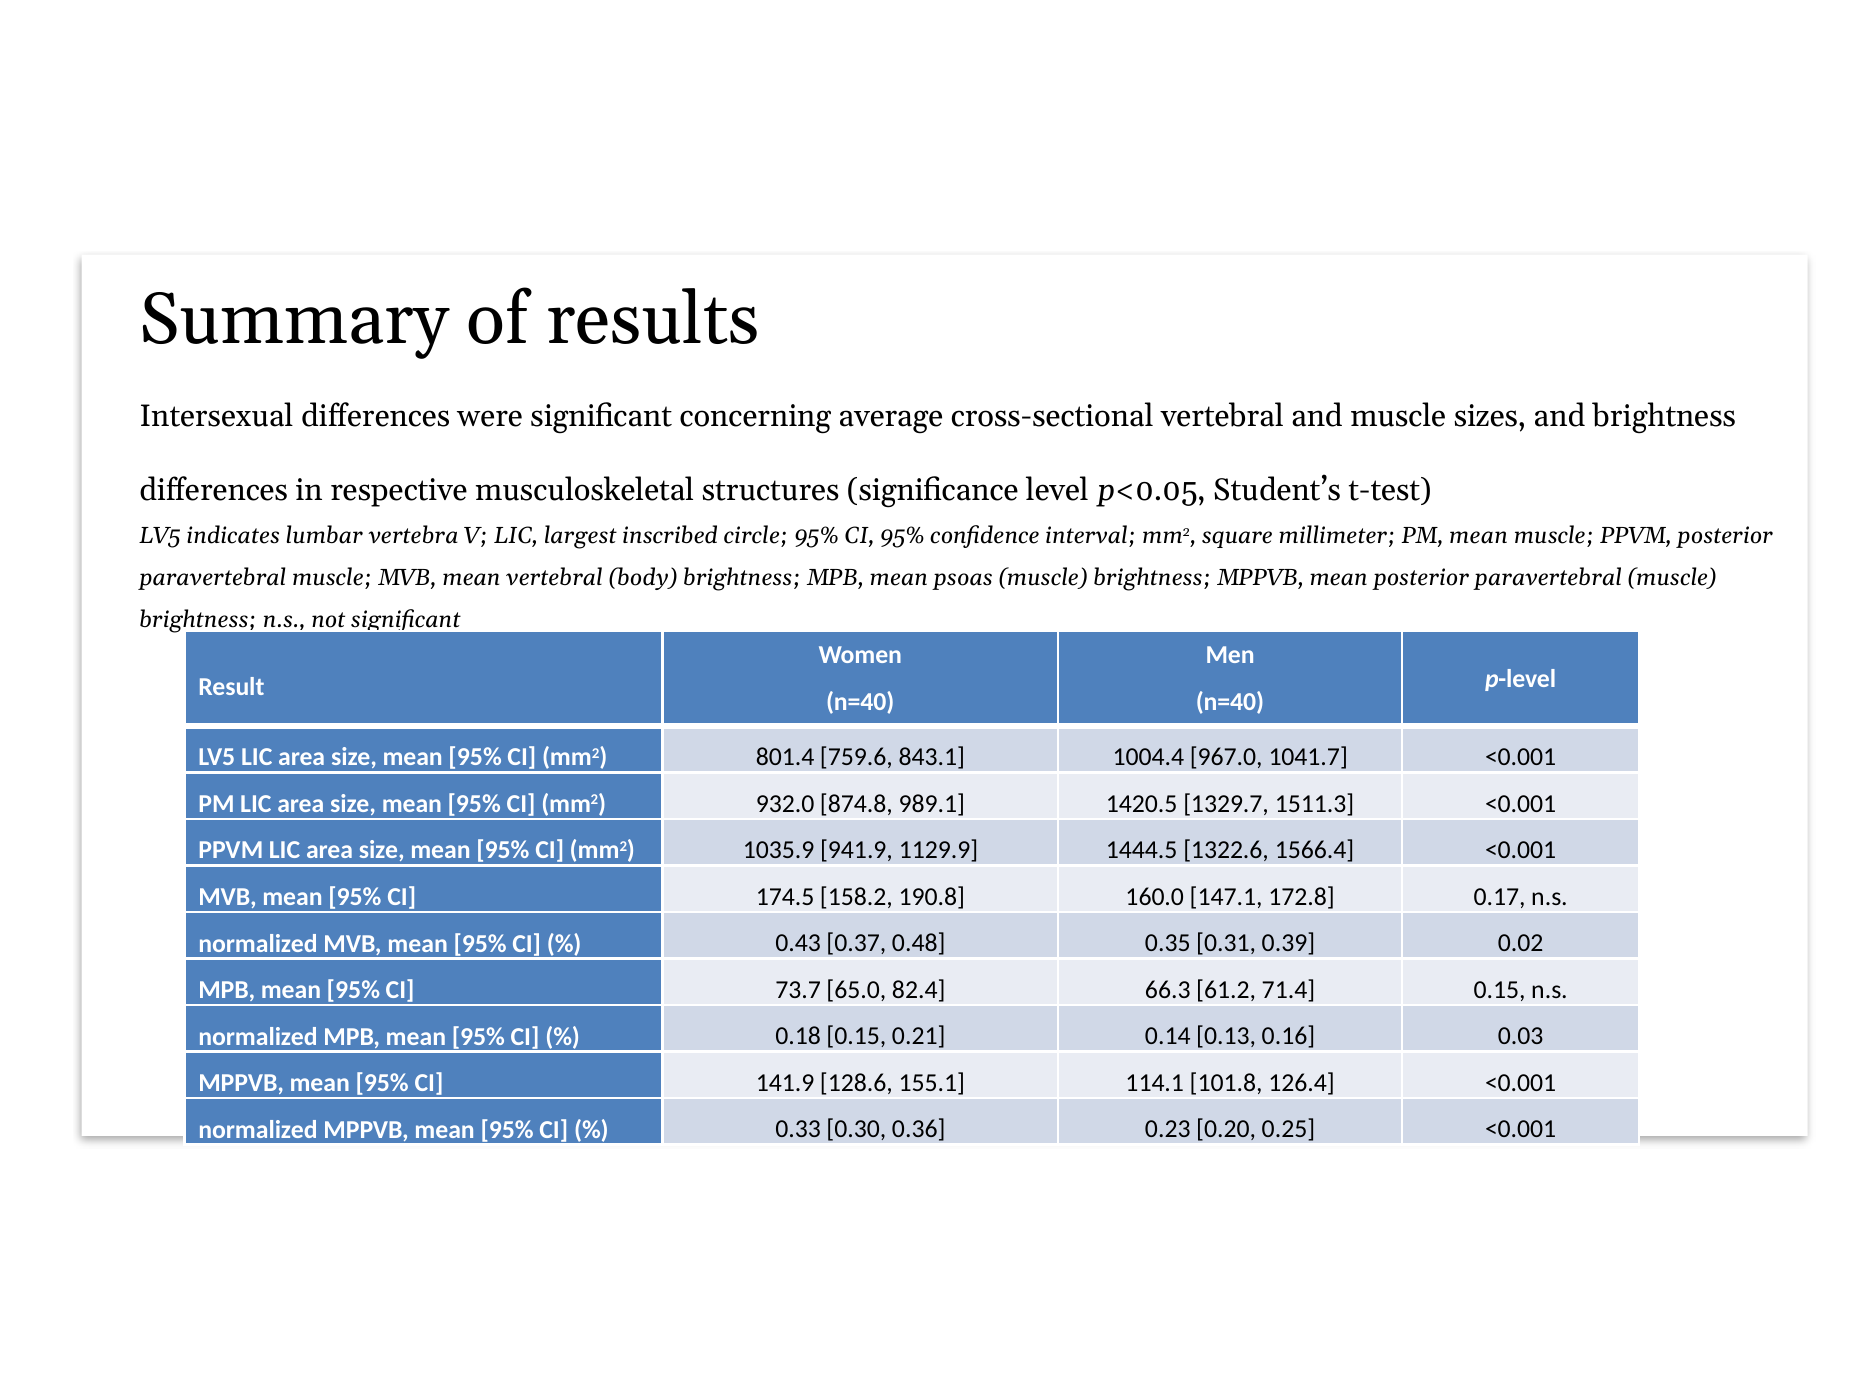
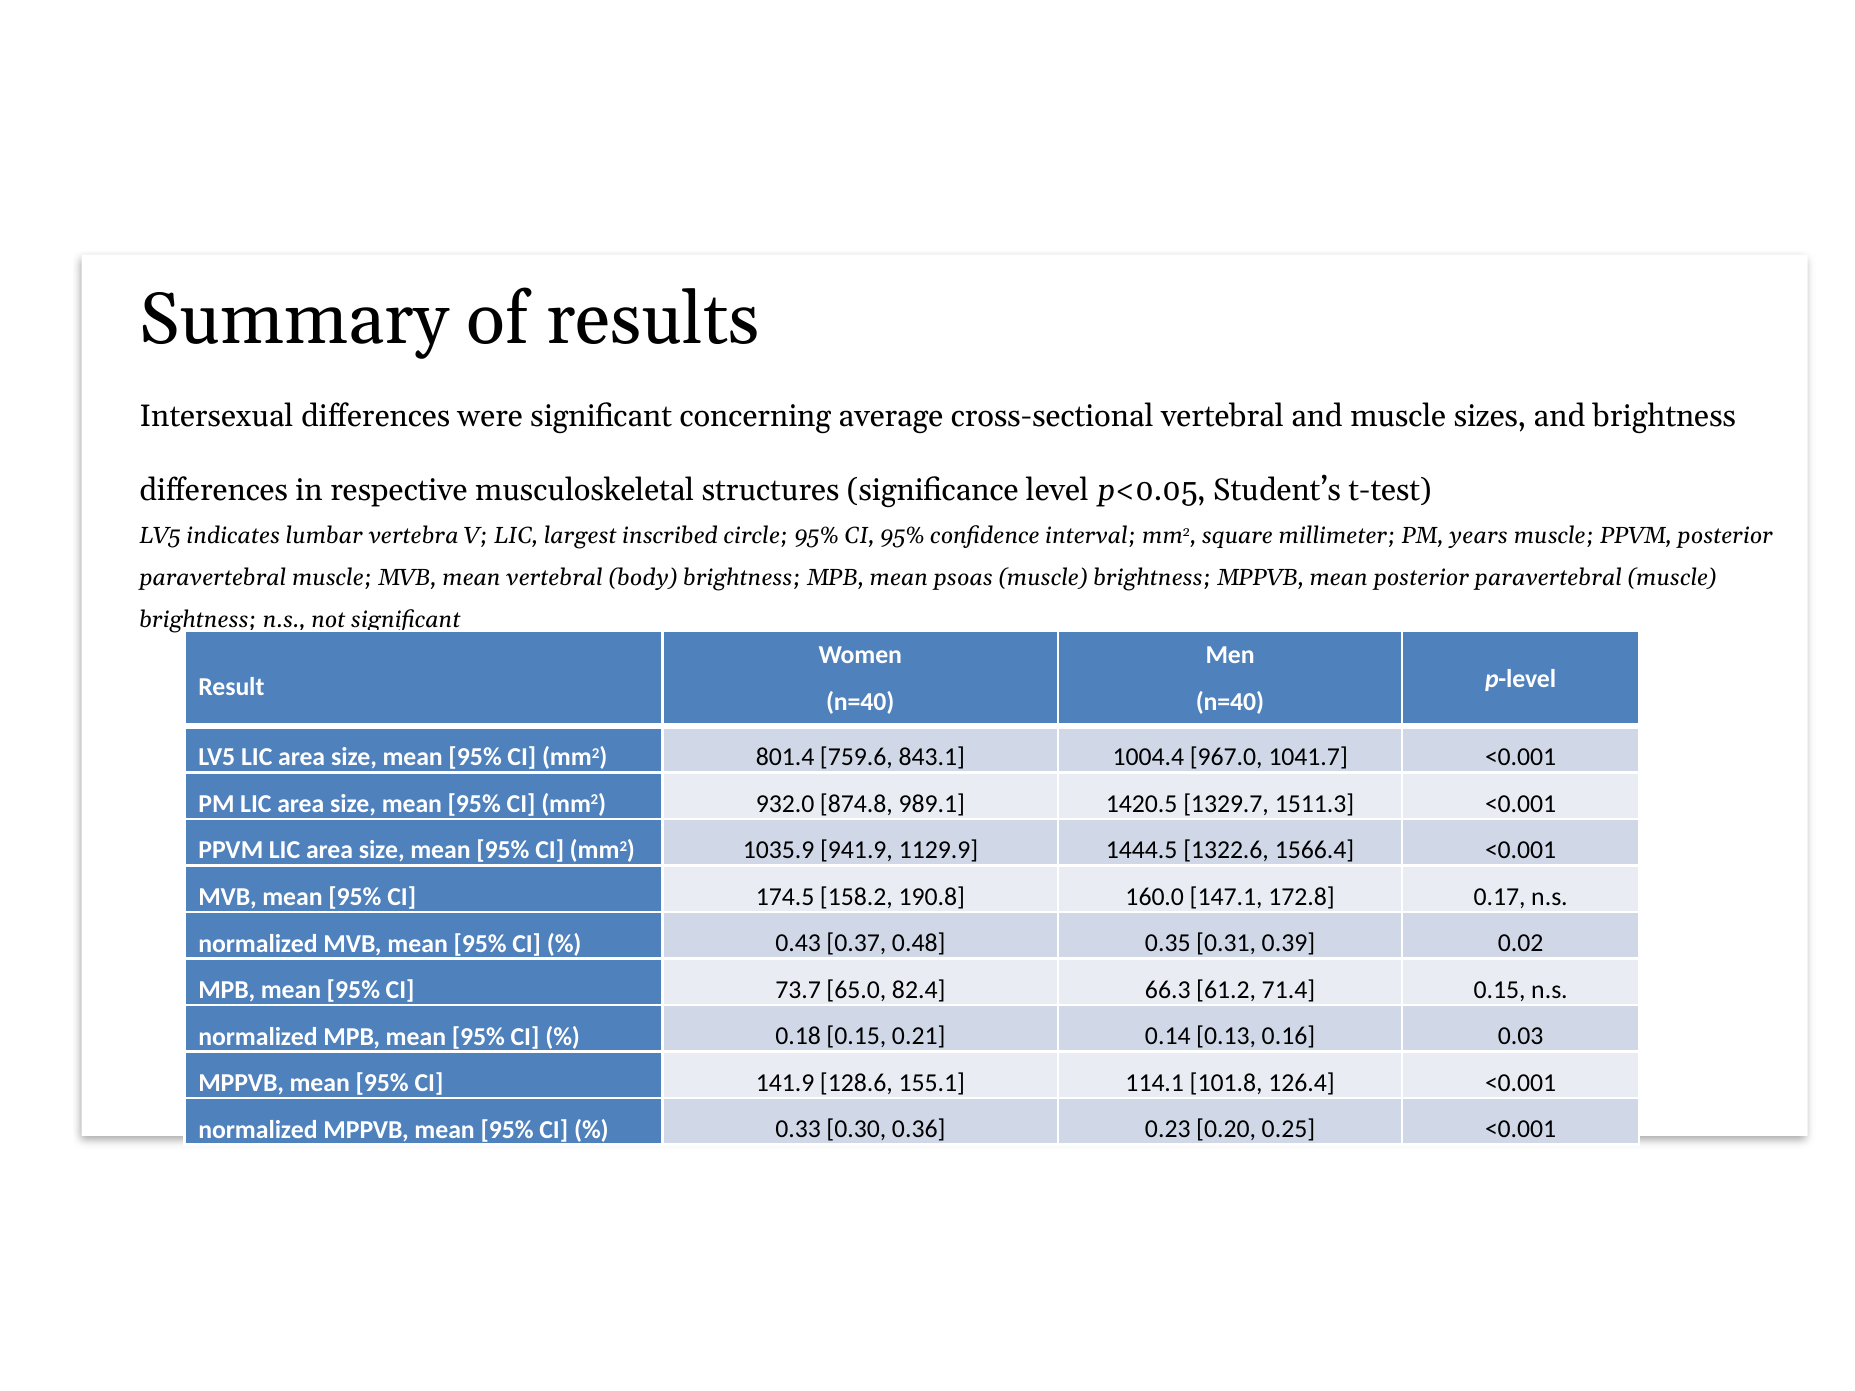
PM mean: mean -> years (1479, 536)
